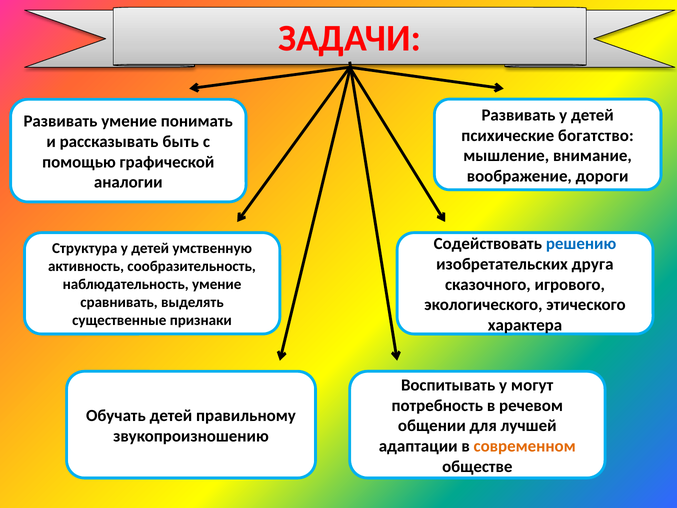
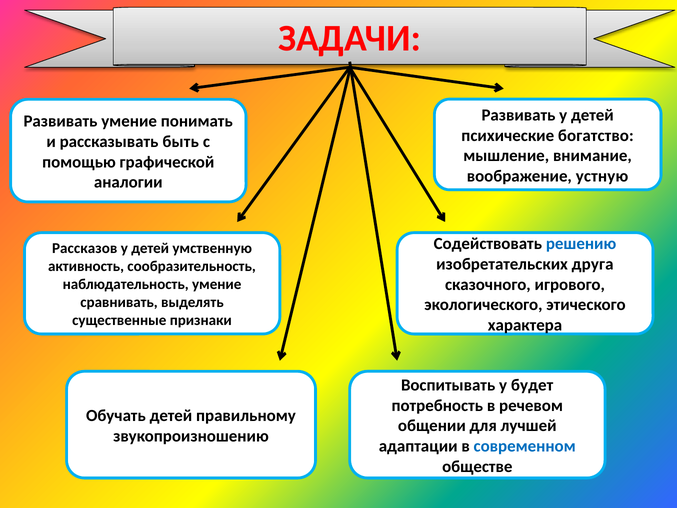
дороги: дороги -> устную (602, 176)
Структура: Структура -> Рассказов (85, 248)
могут: могут -> будет (532, 385)
современном colour: orange -> blue (525, 446)
